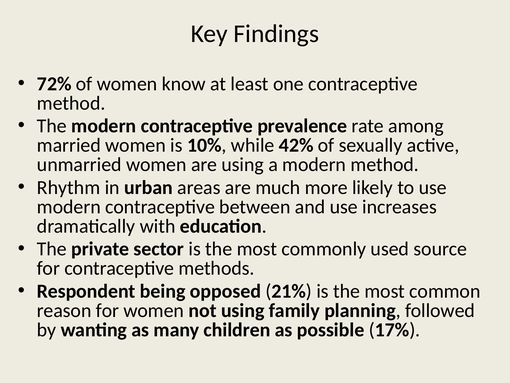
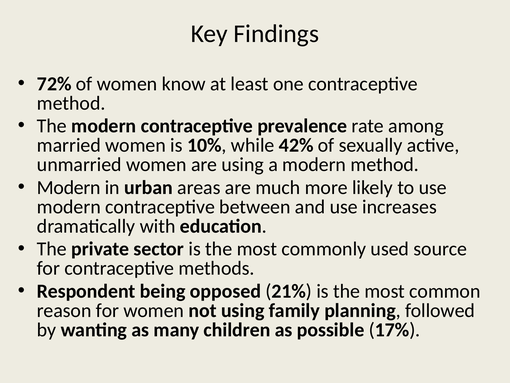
Rhythm: Rhythm -> Modern (69, 187)
